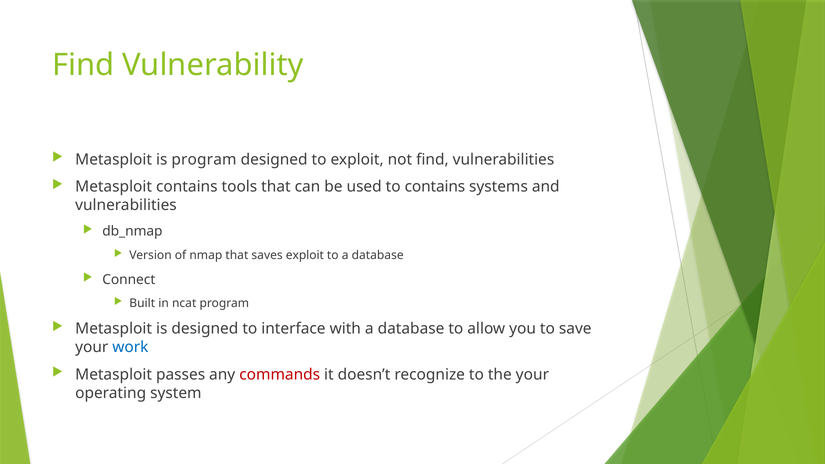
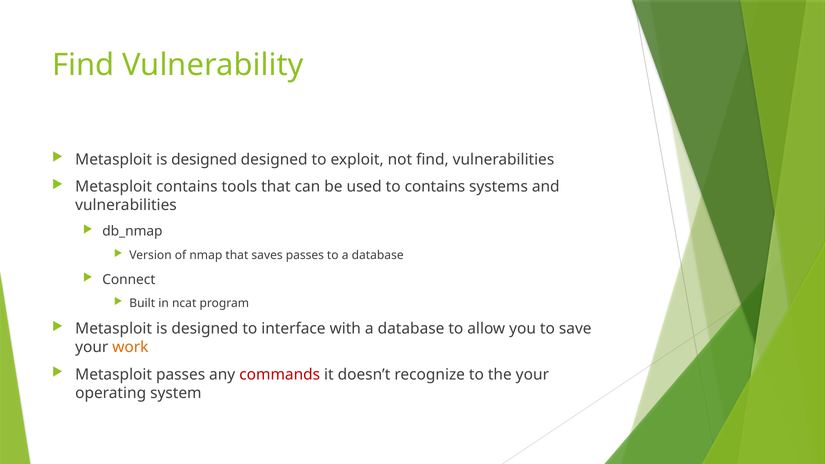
program: program -> designed (204, 160)
saves exploit: exploit -> passes (305, 255)
work colour: blue -> orange (130, 347)
